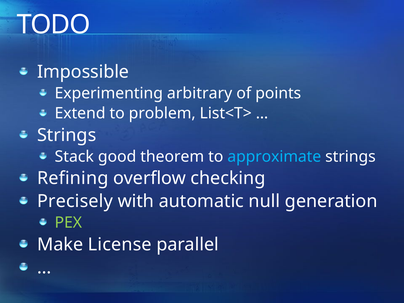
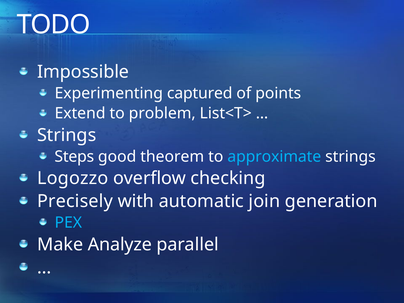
arbitrary: arbitrary -> captured (200, 93)
Stack: Stack -> Steps (74, 157)
Refining: Refining -> Logozzo (73, 178)
null: null -> join (264, 201)
PEX colour: light green -> light blue (68, 223)
License: License -> Analyze (120, 244)
